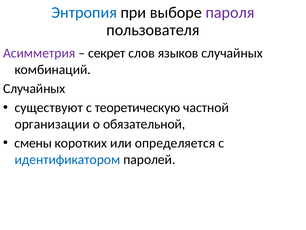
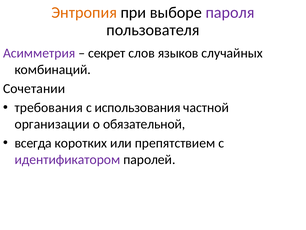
Энтропия colour: blue -> orange (84, 12)
Случайных: Случайных -> Сочетании (34, 88)
существуют: существуют -> требования (49, 108)
теоретическую: теоретическую -> использования (138, 108)
смены: смены -> всегда (33, 143)
определяется: определяется -> препятствием (175, 143)
идентификатором colour: blue -> purple (67, 159)
